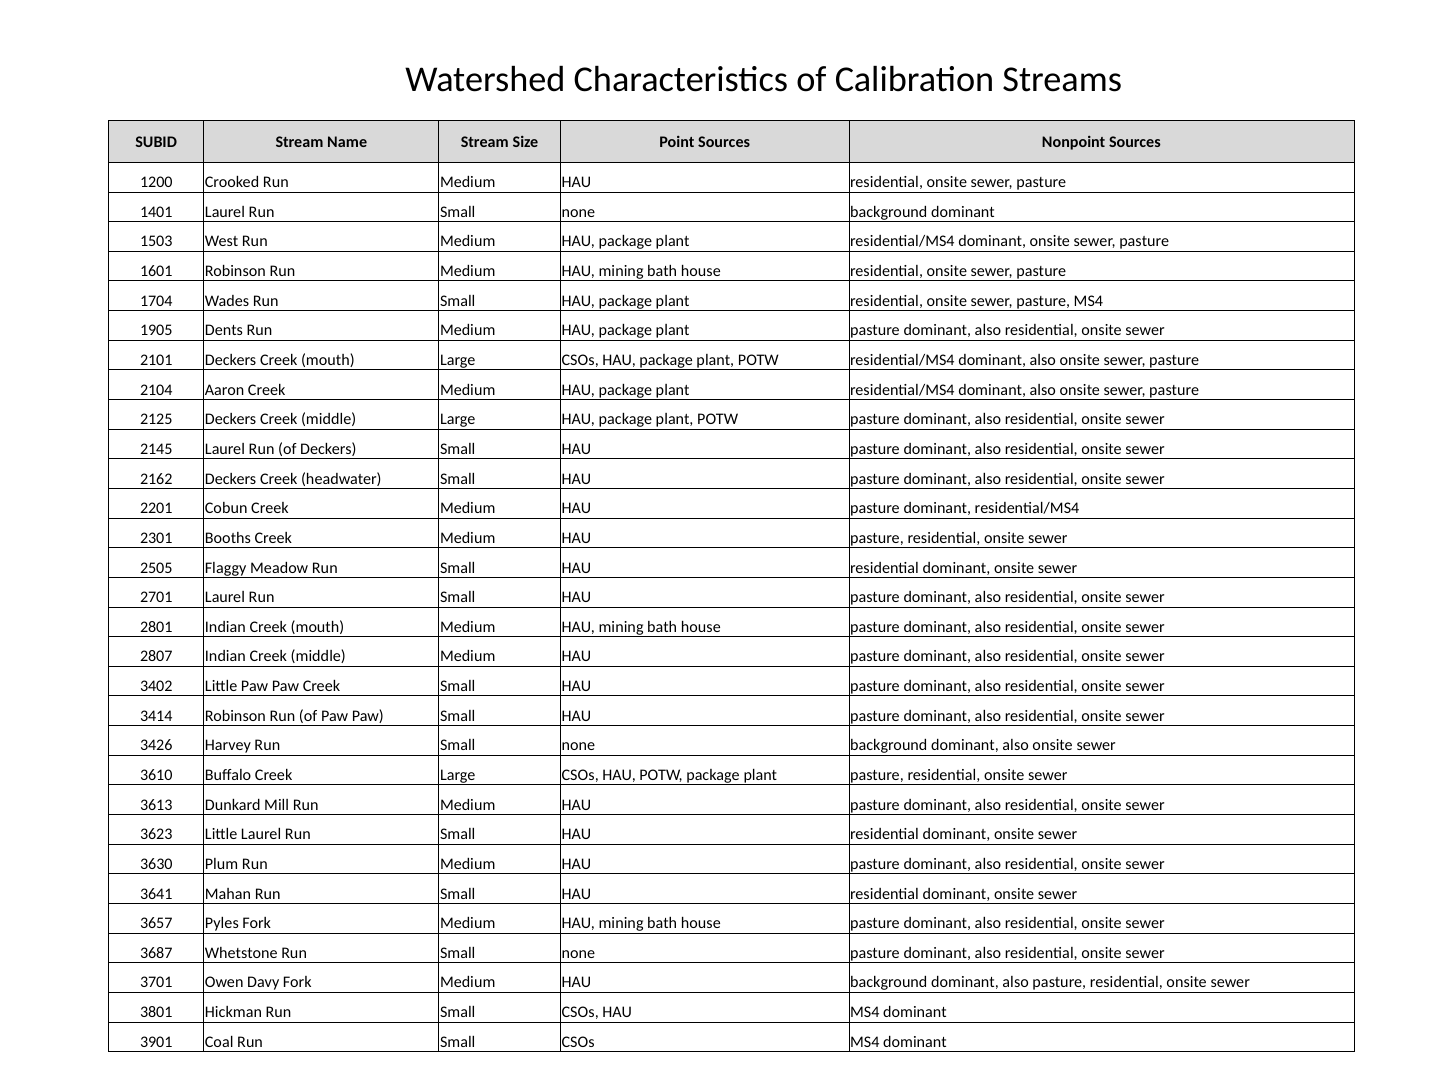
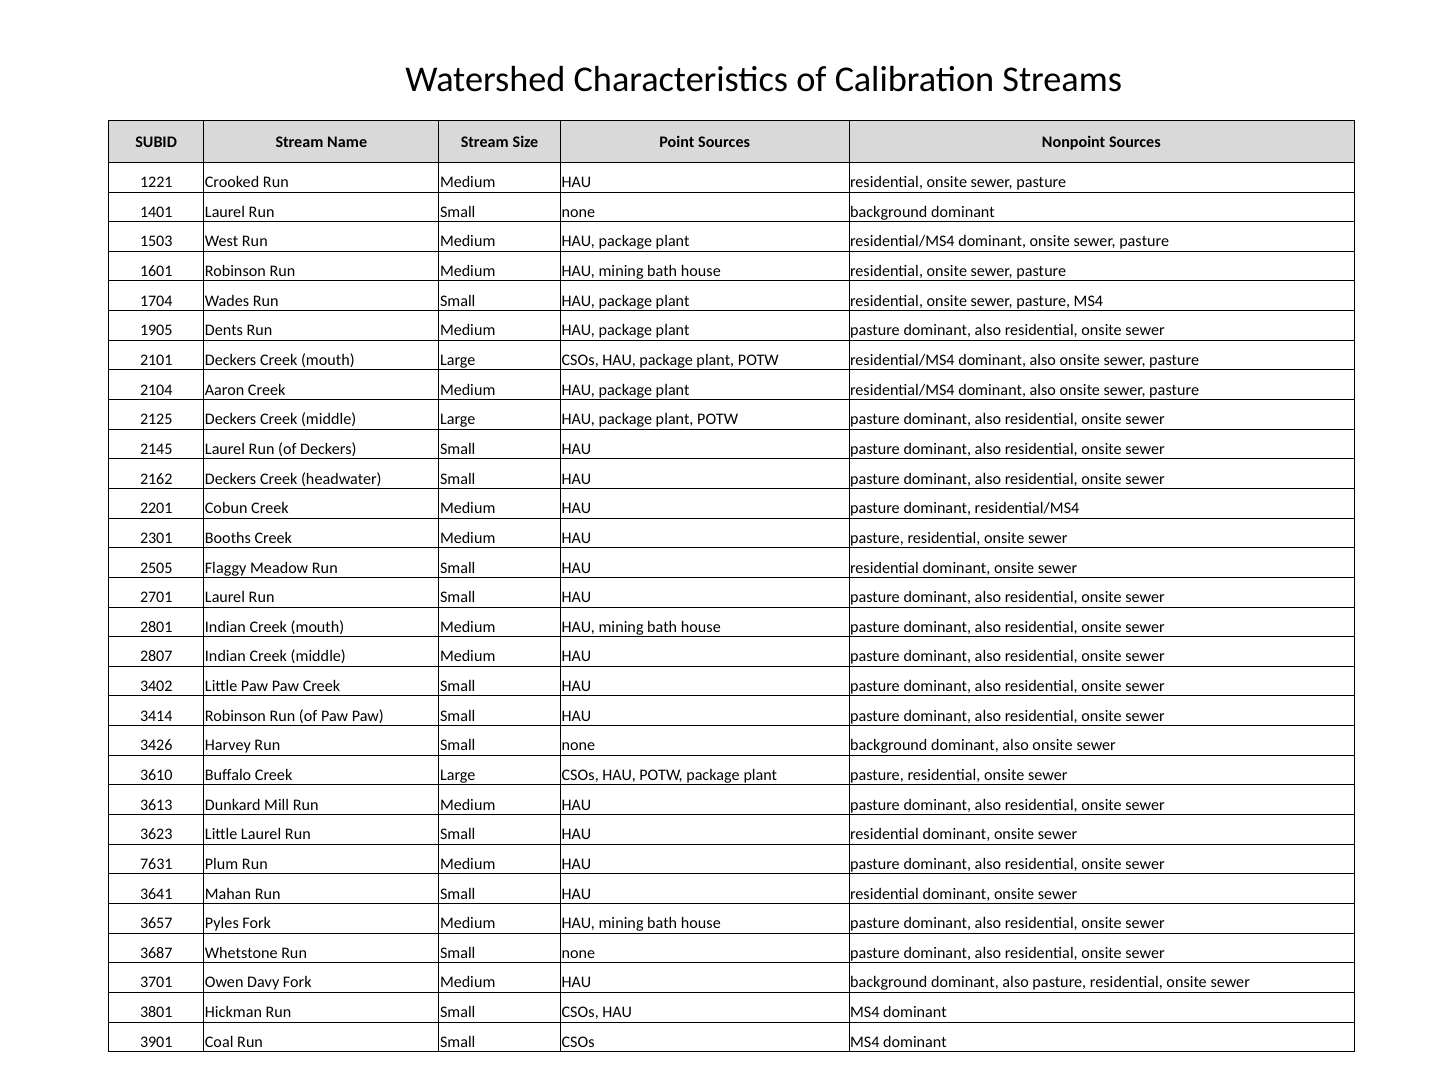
1200: 1200 -> 1221 (156, 182)
3630: 3630 -> 7631 (156, 864)
